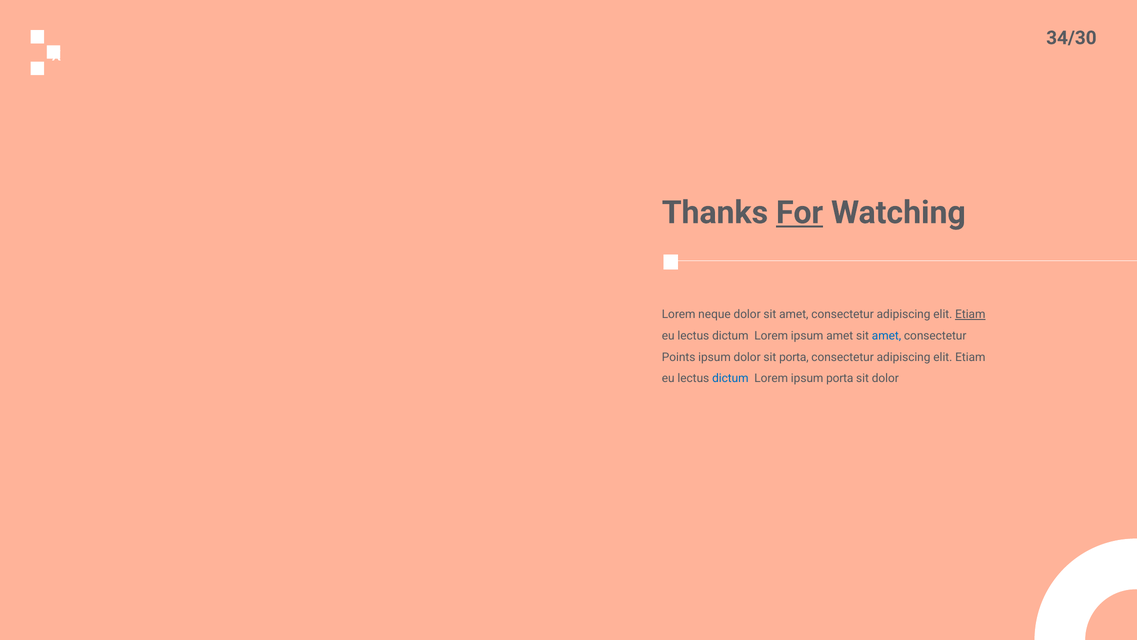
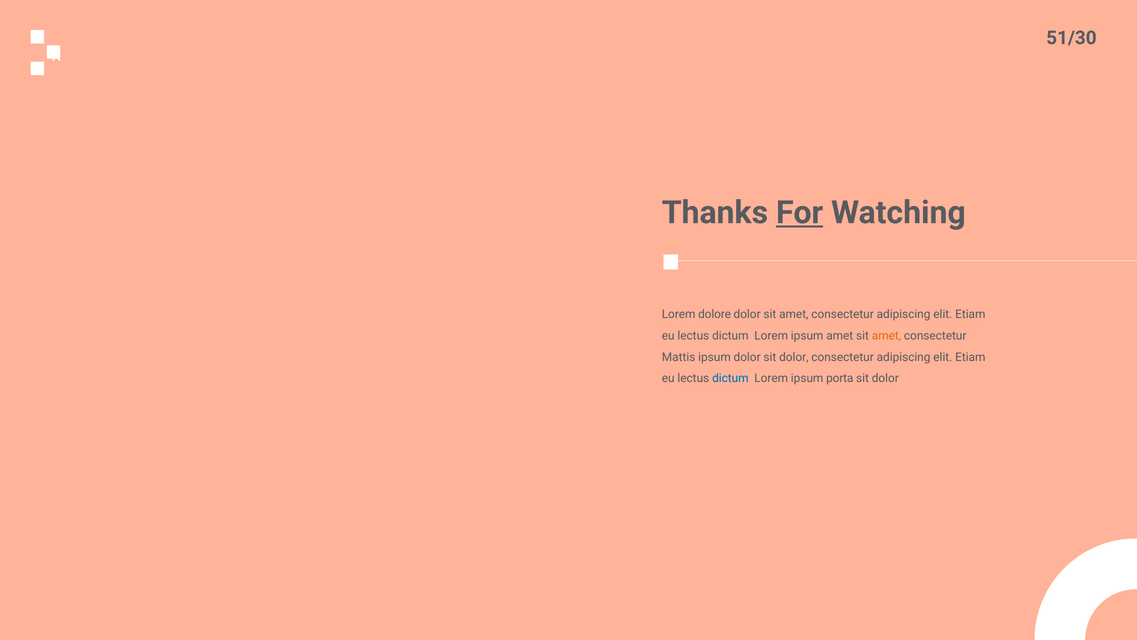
34/30: 34/30 -> 51/30 (1071, 38)
neque: neque -> dolore (715, 314)
Etiam underline: present -> none (970, 314)
amet colour: blue -> orange (886, 336)
Points: Points -> Mattis (679, 357)
dolor sit porta: porta -> dolor (794, 357)
